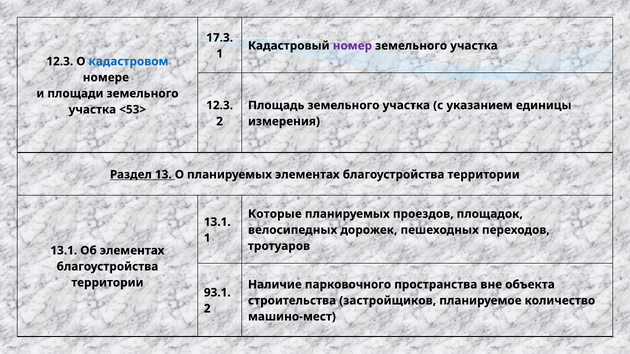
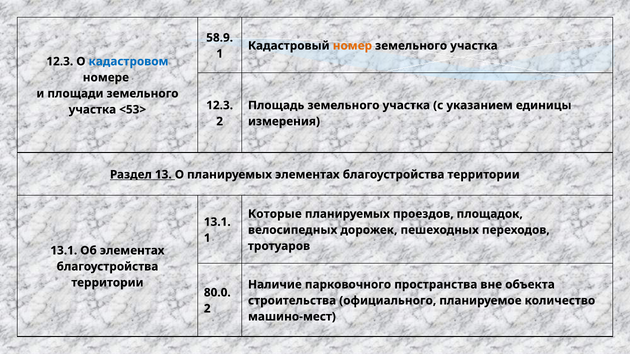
17.3: 17.3 -> 58.9 (220, 38)
номер colour: purple -> orange (352, 46)
93.1: 93.1 -> 80.0 (217, 293)
застройщиков: застройщиков -> официального (388, 301)
